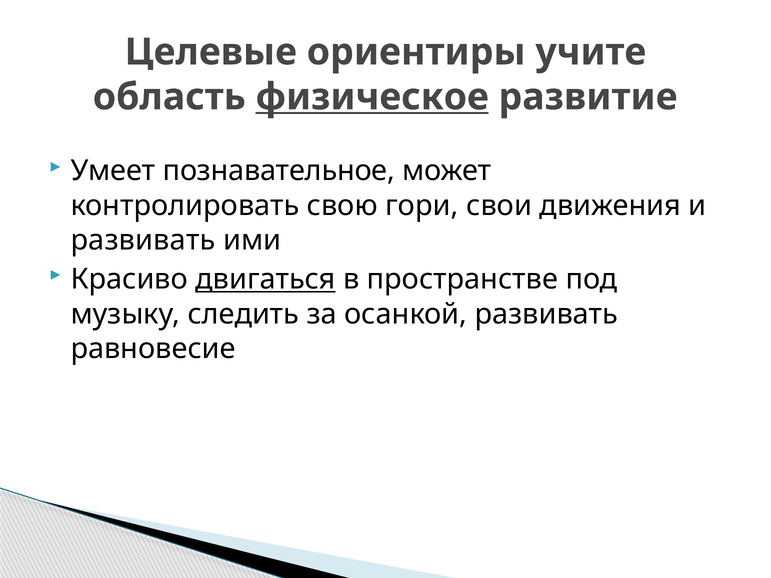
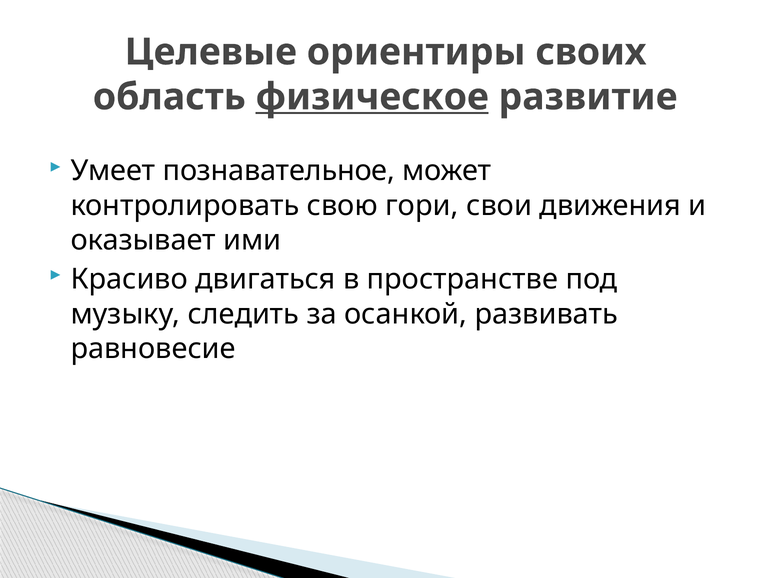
учите: учите -> своих (591, 52)
развивать: развивать -> оказывает (143, 240)
двигаться underline: present -> none (266, 279)
